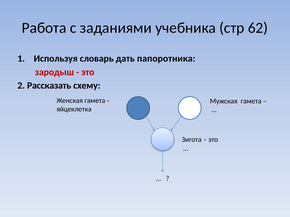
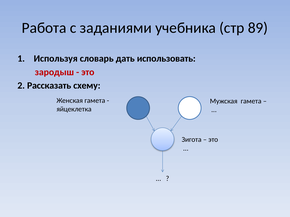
62: 62 -> 89 (258, 28)
папоротника: папоротника -> использовать (166, 59)
